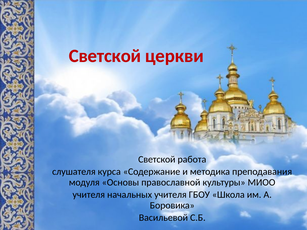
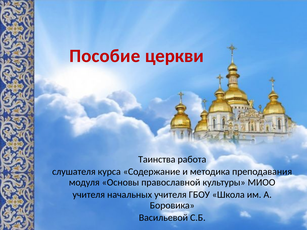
Светской: Светской -> Пособие (105, 56)
Светской: Светской -> Таинства (157, 159)
